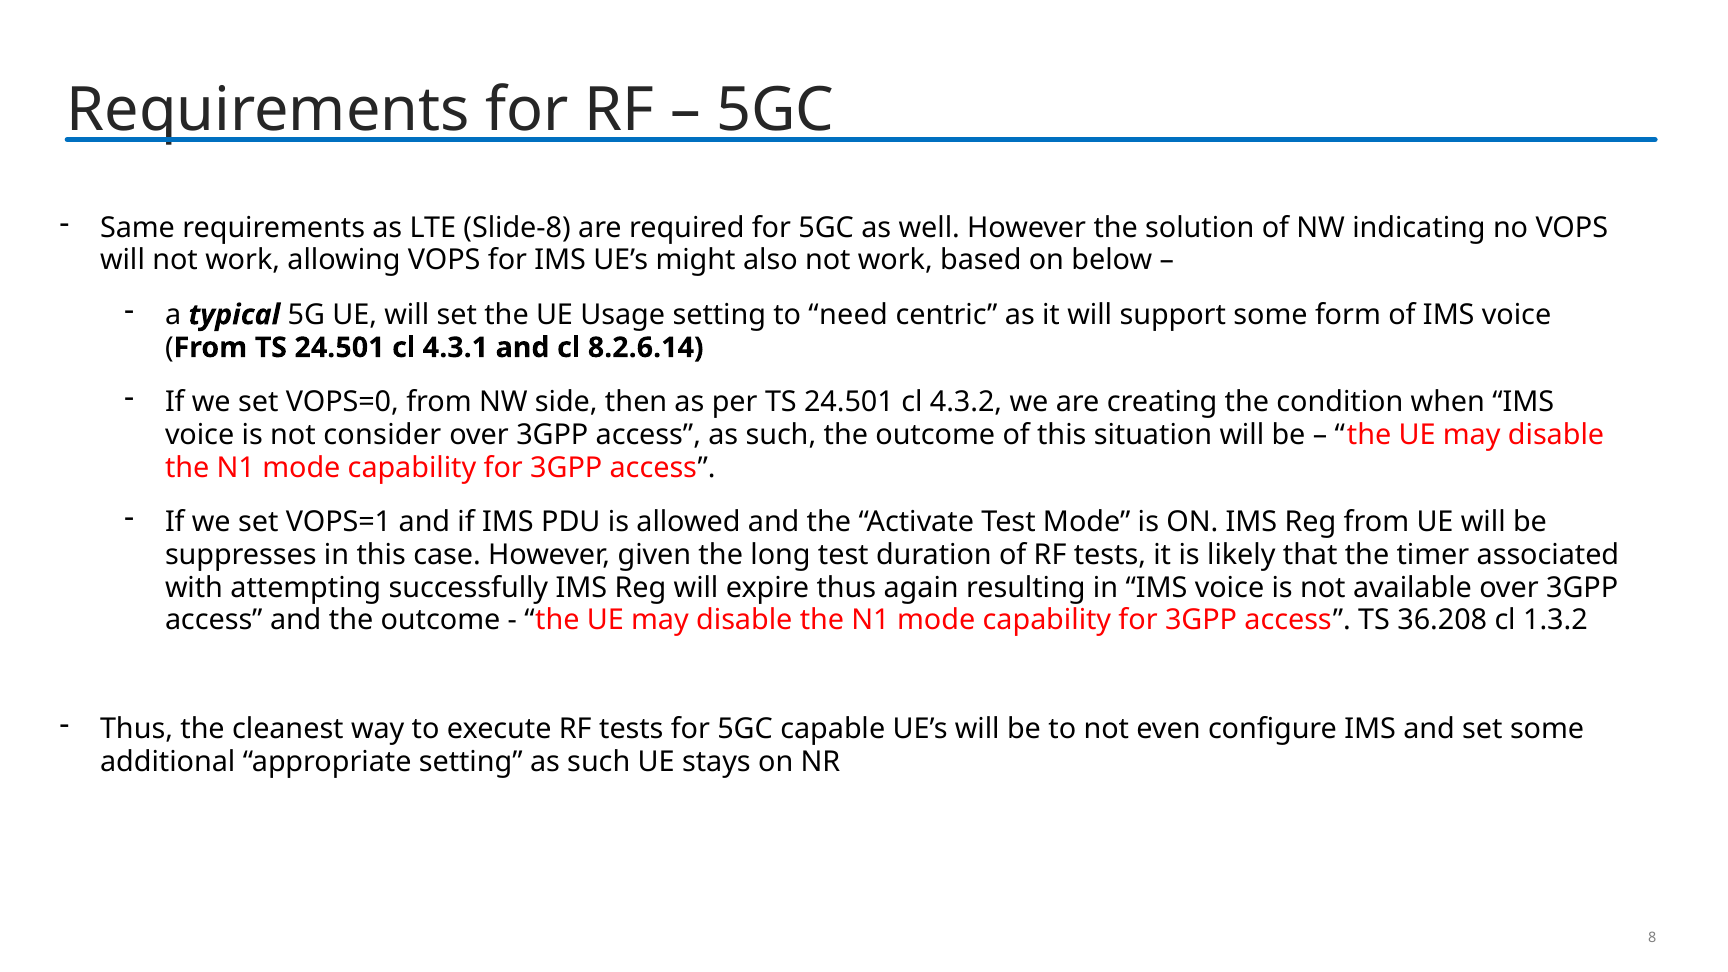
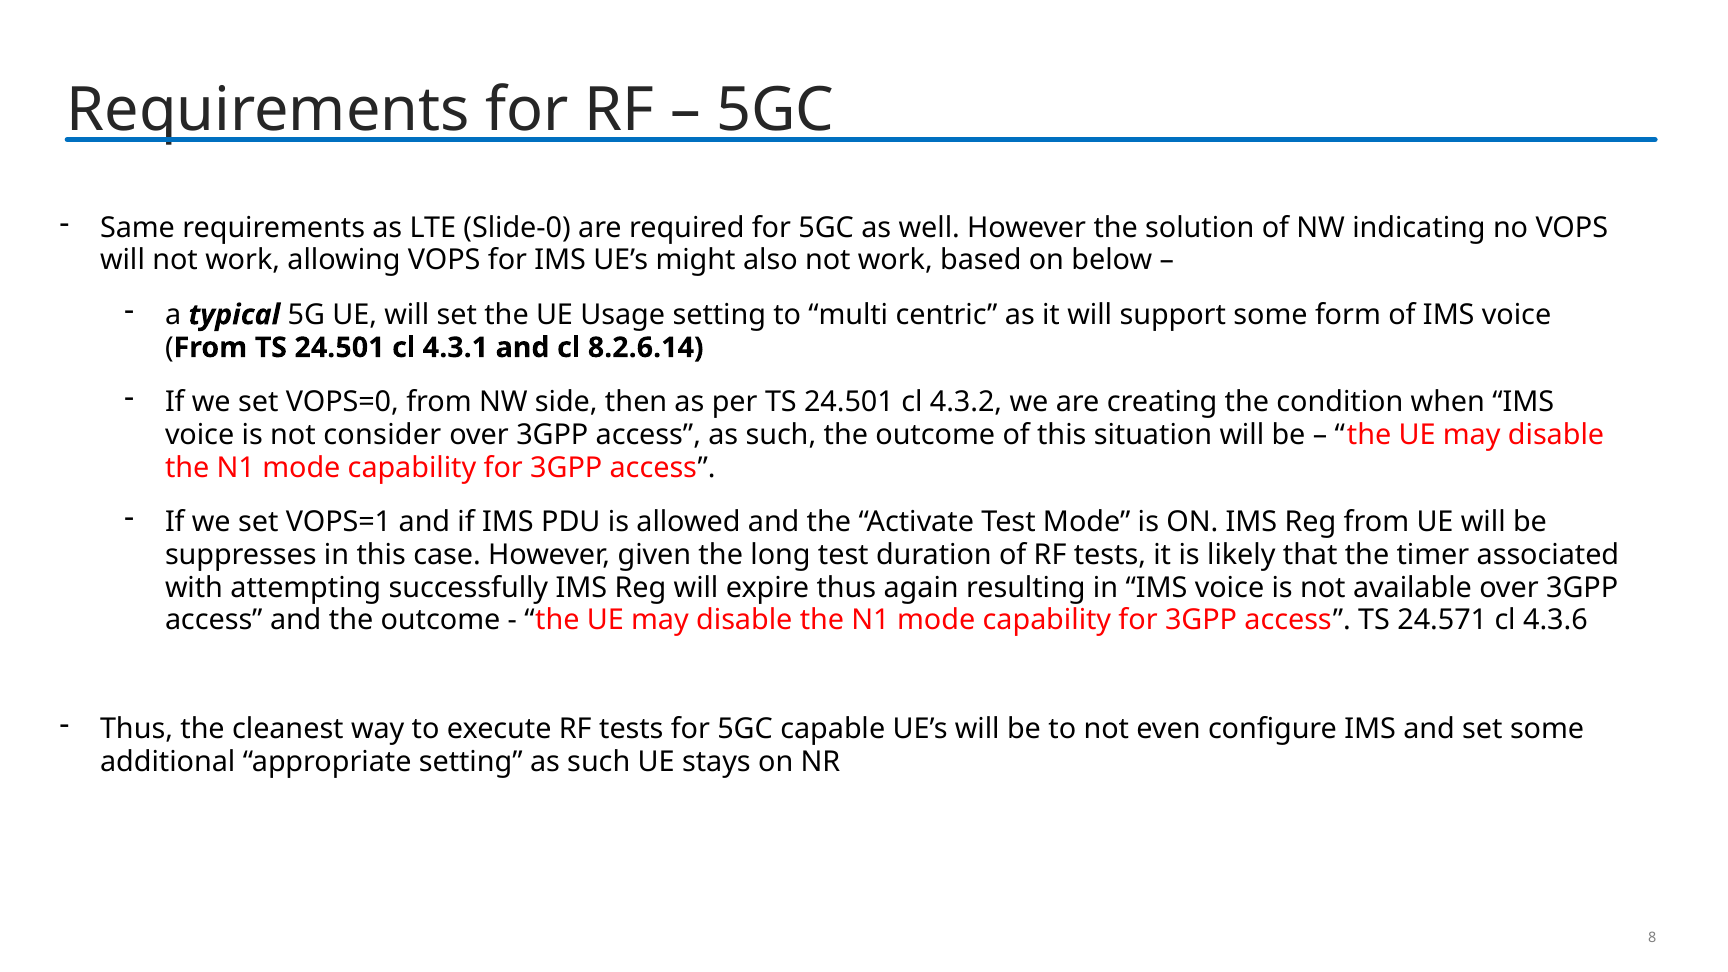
Slide-8: Slide-8 -> Slide-0 (517, 228)
need: need -> multi (848, 315)
36.208: 36.208 -> 24.571 (1442, 620)
1.3.2: 1.3.2 -> 4.3.6 (1555, 620)
